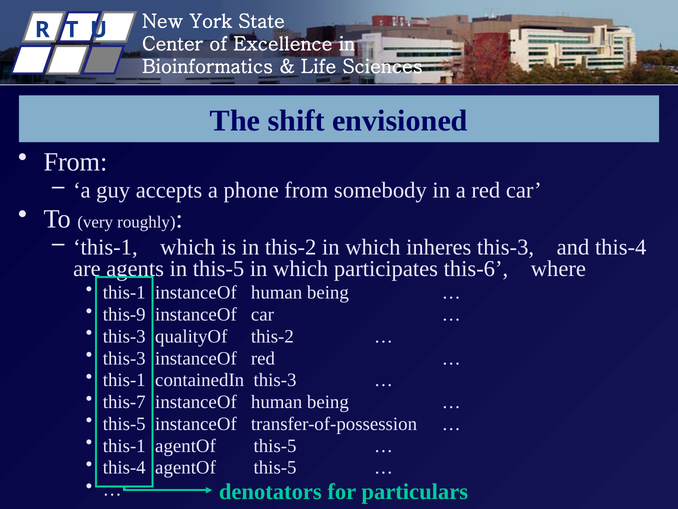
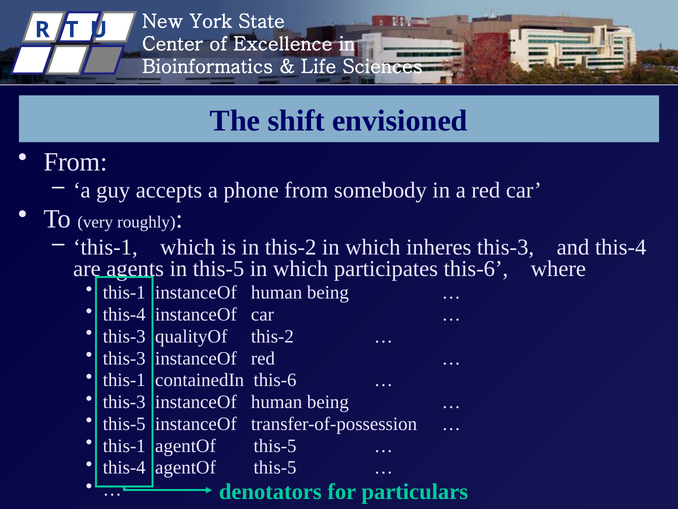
this-9: this-9 -> this-4 (124, 314)
containedIn this-3: this-3 -> this-6 (275, 380)
this-7: this-7 -> this-3 (124, 402)
